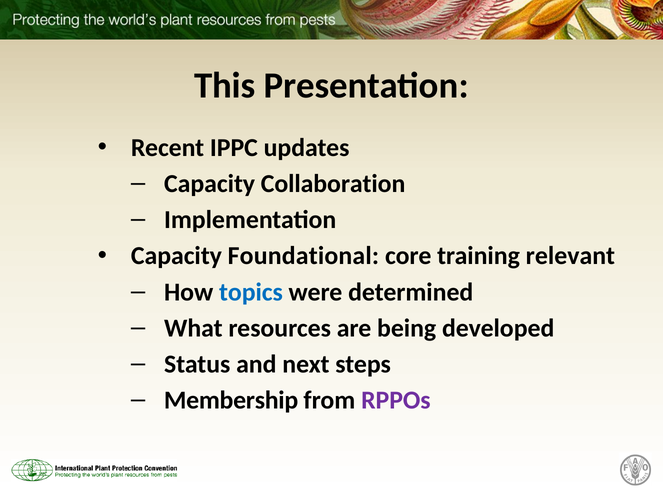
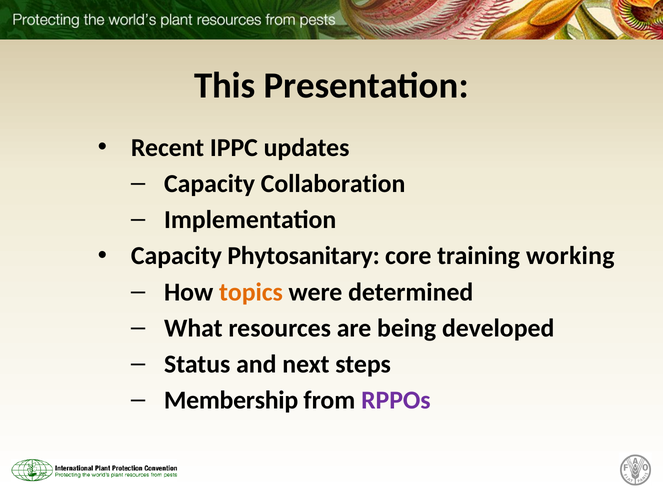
Foundational: Foundational -> Phytosanitary (304, 256)
relevant: relevant -> working (570, 256)
topics colour: blue -> orange (251, 292)
